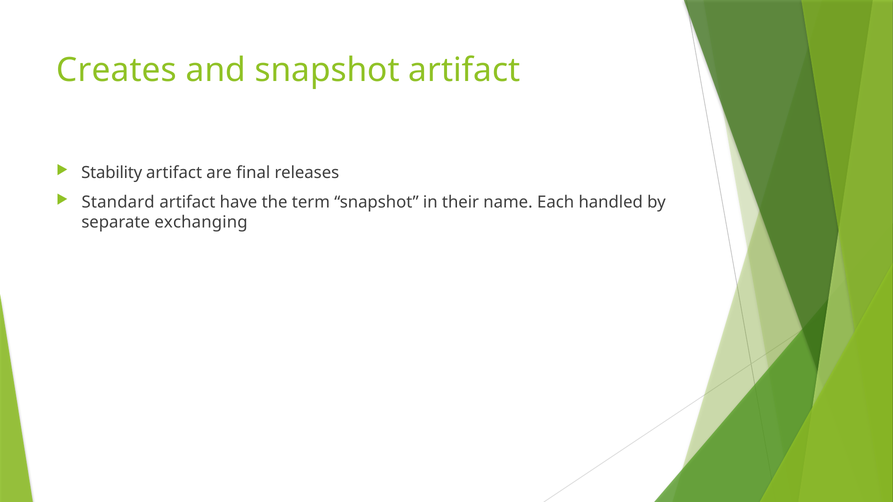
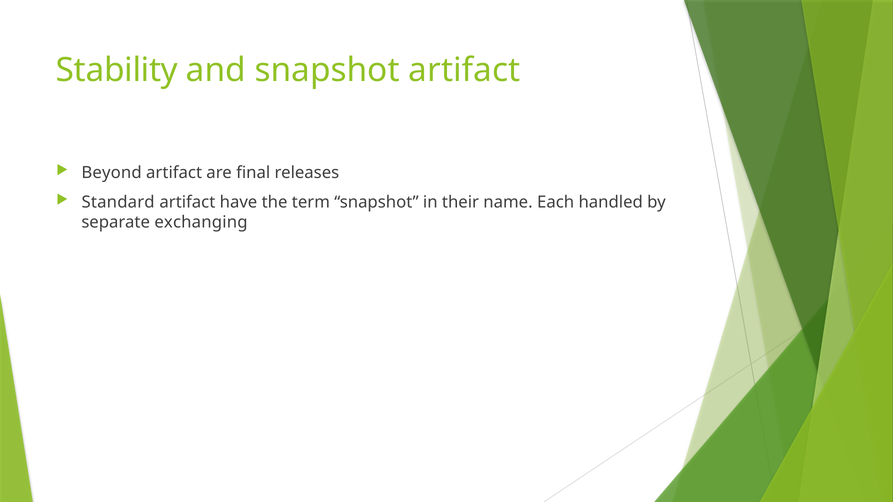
Creates: Creates -> Stability (117, 70)
Stability: Stability -> Beyond (112, 173)
